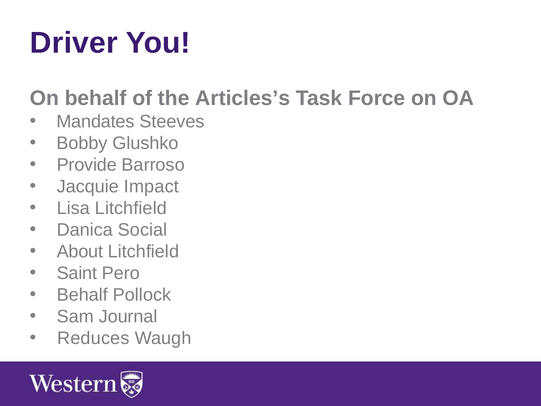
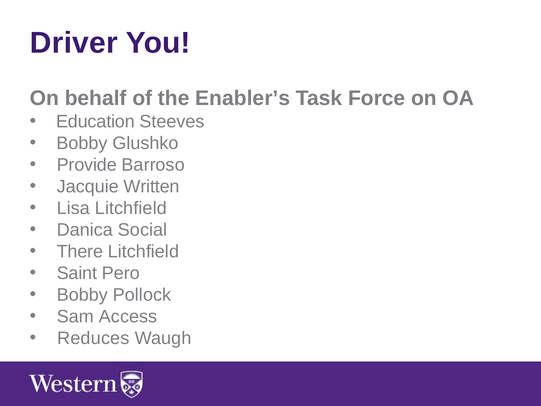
Articles’s: Articles’s -> Enabler’s (243, 98)
Mandates: Mandates -> Education (95, 121)
Impact: Impact -> Written (152, 186)
About: About -> There (80, 251)
Behalf: Behalf -> Bobby (82, 295)
Journal: Journal -> Access (128, 316)
